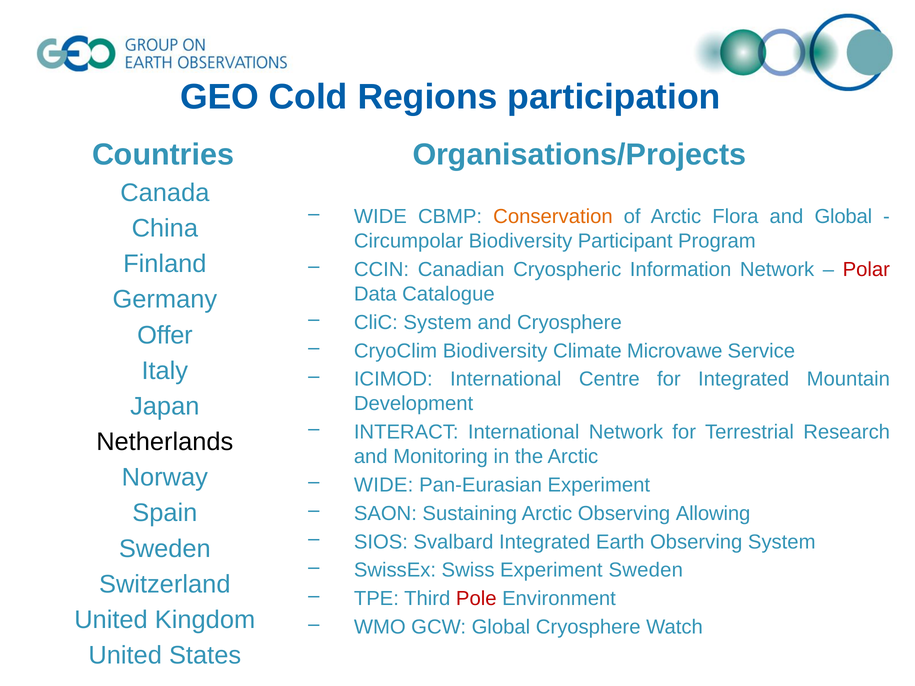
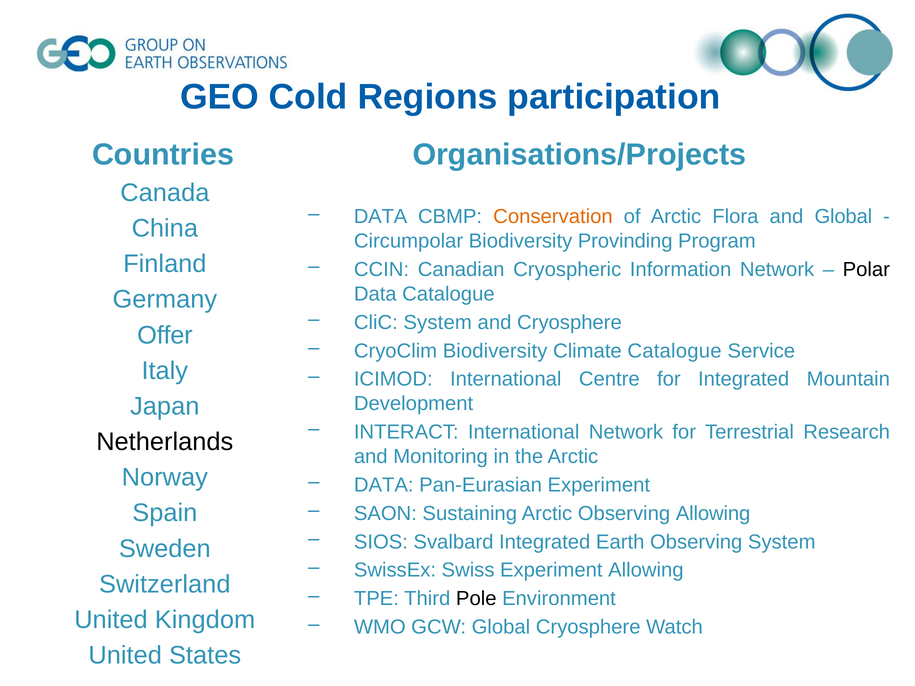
WIDE: WIDE -> DATA (381, 217)
Participant: Participant -> Provinding (625, 241)
Polar colour: red -> black (866, 270)
Climate Microvawe: Microvawe -> Catalogue (675, 351)
WIDE: WIDE -> DATA (384, 485)
Experiment Sweden: Sweden -> Allowing (646, 571)
Pole colour: red -> black (476, 599)
